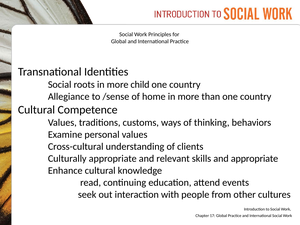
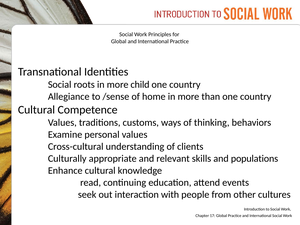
and appropriate: appropriate -> populations (255, 159)
